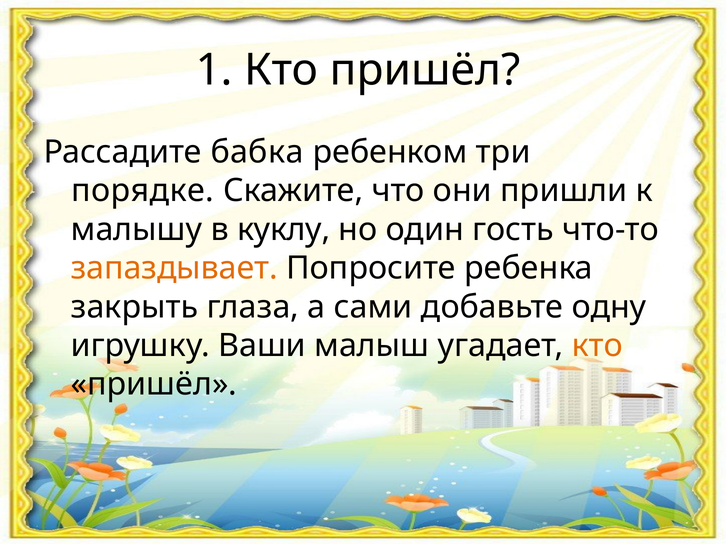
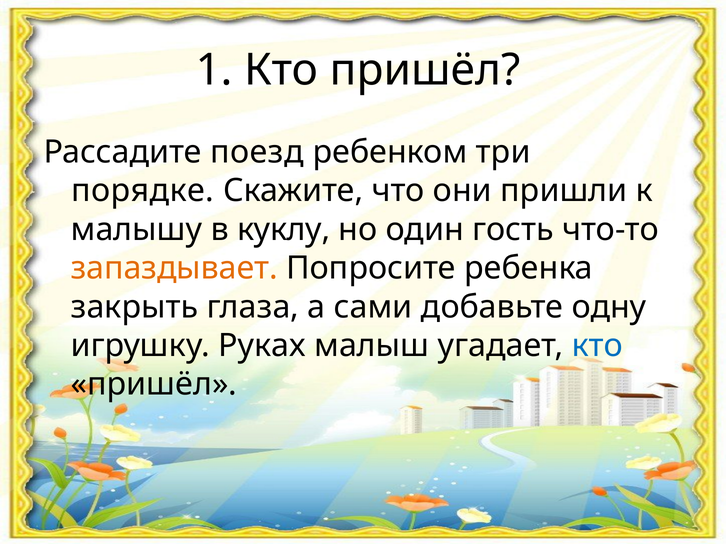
бабка: бабка -> поезд (257, 152)
Ваши: Ваши -> Руках (262, 346)
кто colour: orange -> blue (597, 346)
